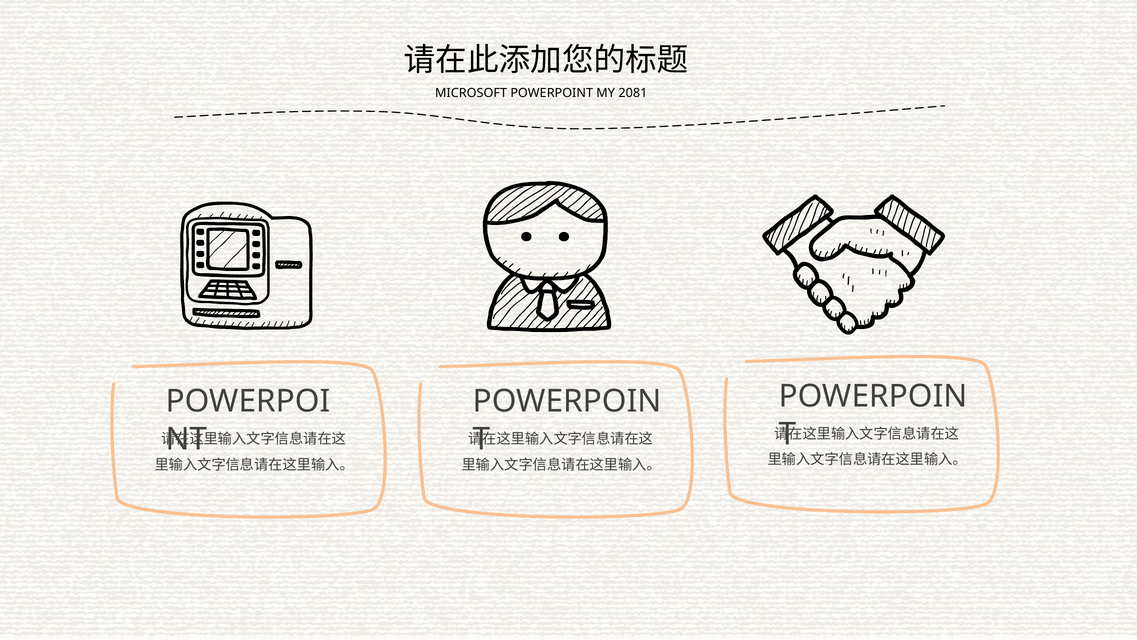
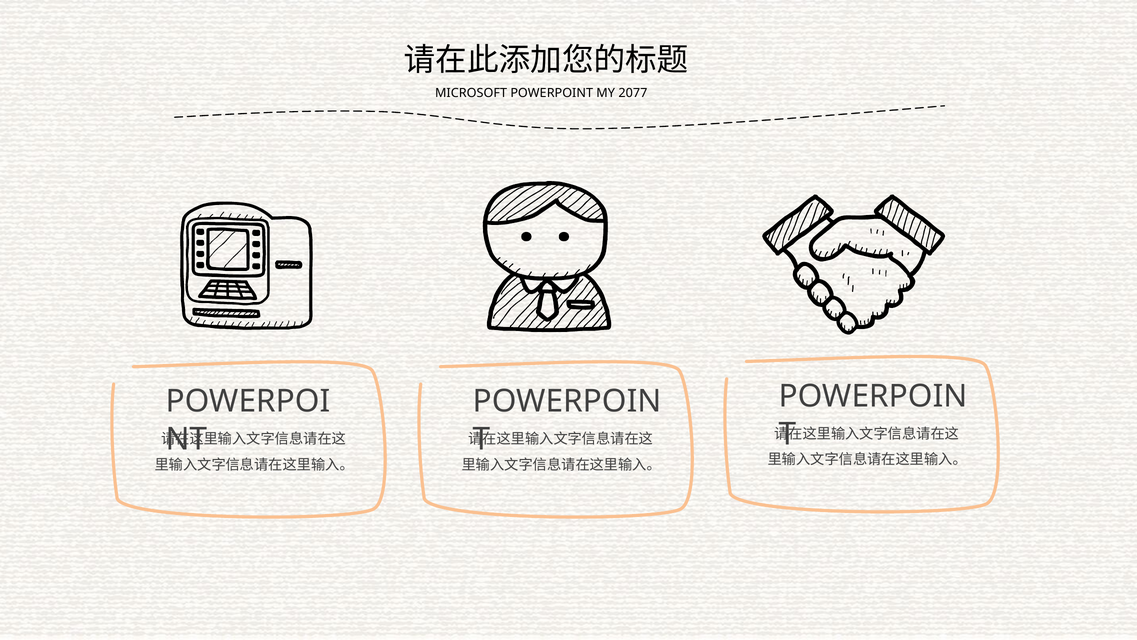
2081: 2081 -> 2077 (633, 93)
